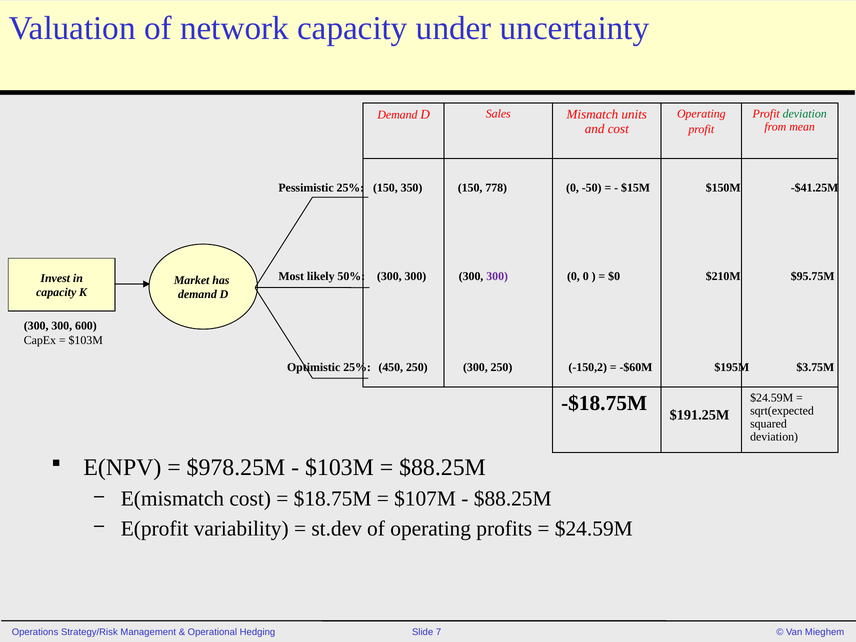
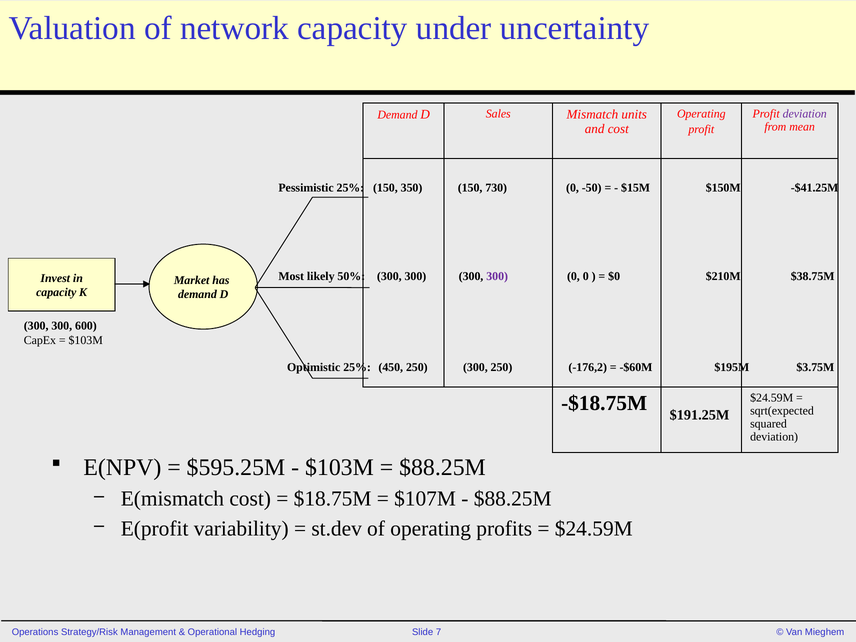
deviation colour: green -> purple (805, 114)
778: 778 -> 730 (496, 188)
$95.75M: $95.75M -> $38.75M (813, 276)
-150,2: -150,2 -> -176,2 (588, 367)
$978.25M: $978.25M -> $595.25M (236, 467)
